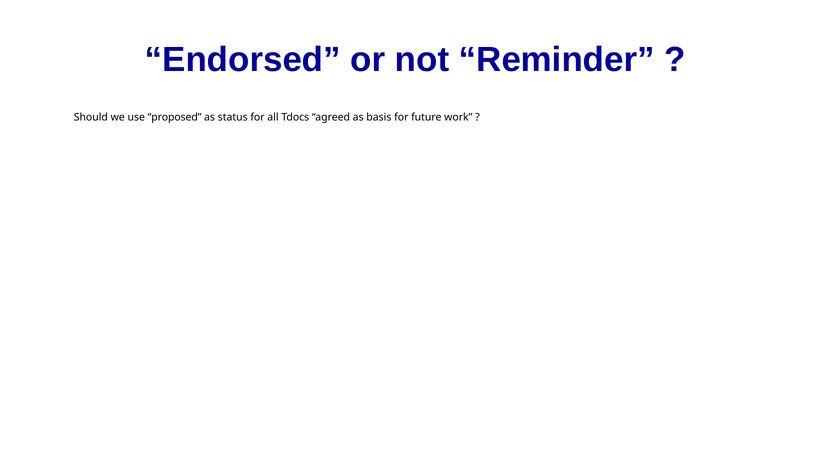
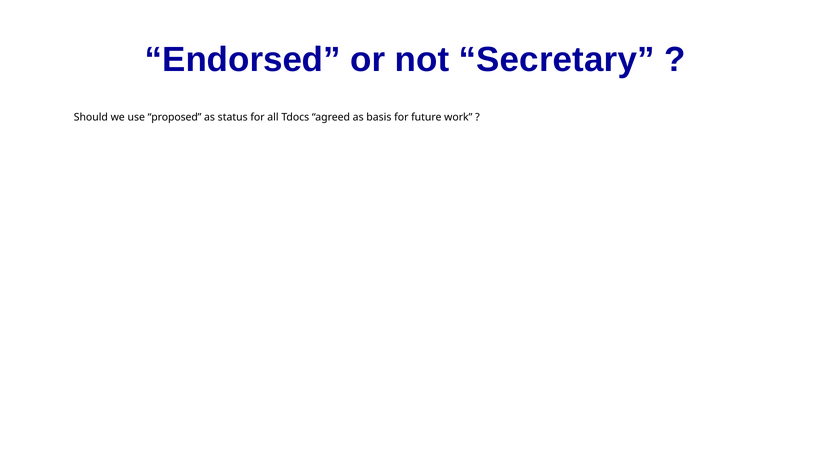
Reminder: Reminder -> Secretary (557, 60)
